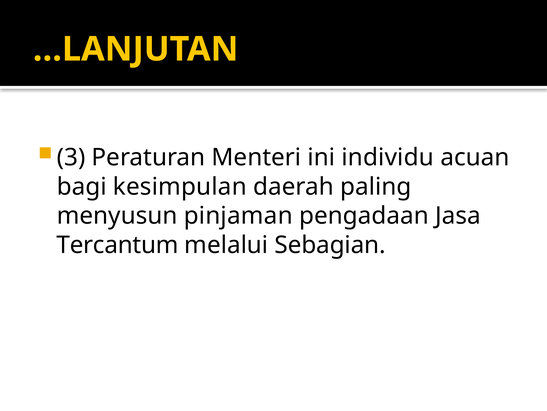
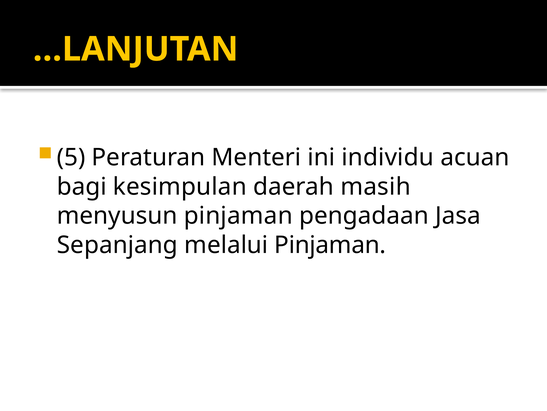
3: 3 -> 5 (71, 157)
paling: paling -> masih (376, 186)
Tercantum: Tercantum -> Sepanjang (117, 245)
melalui Sebagian: Sebagian -> Pinjaman (330, 245)
